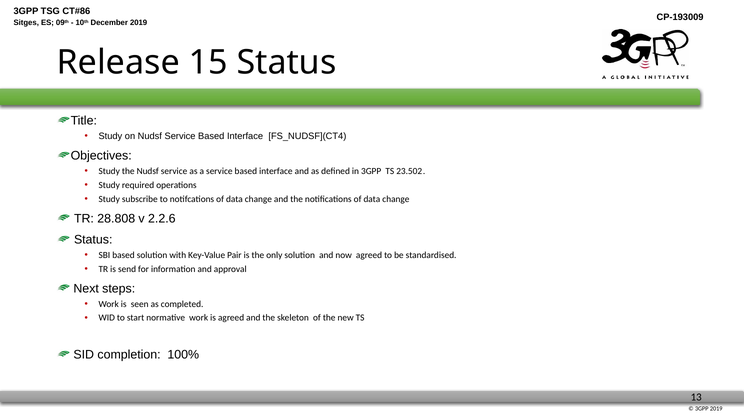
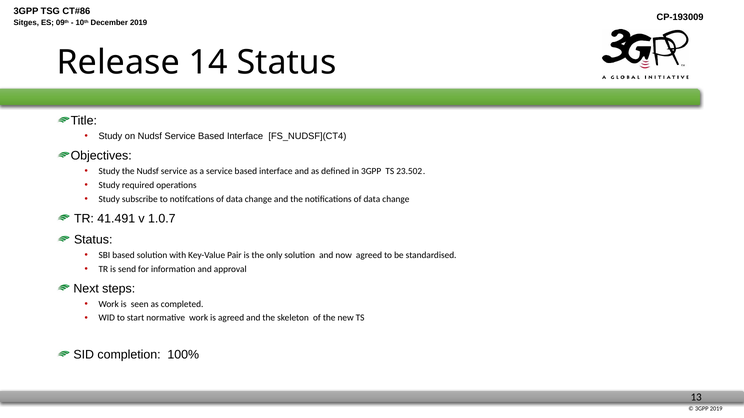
15: 15 -> 14 (208, 62)
28.808: 28.808 -> 41.491 (116, 219)
2.2.6: 2.2.6 -> 1.0.7 (162, 219)
